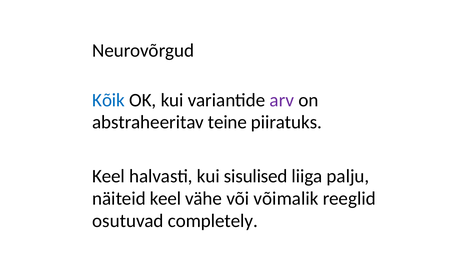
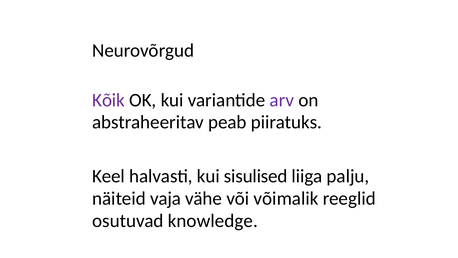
Kõik colour: blue -> purple (109, 100)
teine: teine -> peab (227, 122)
näiteid keel: keel -> vaja (166, 198)
completely: completely -> knowledge (213, 221)
